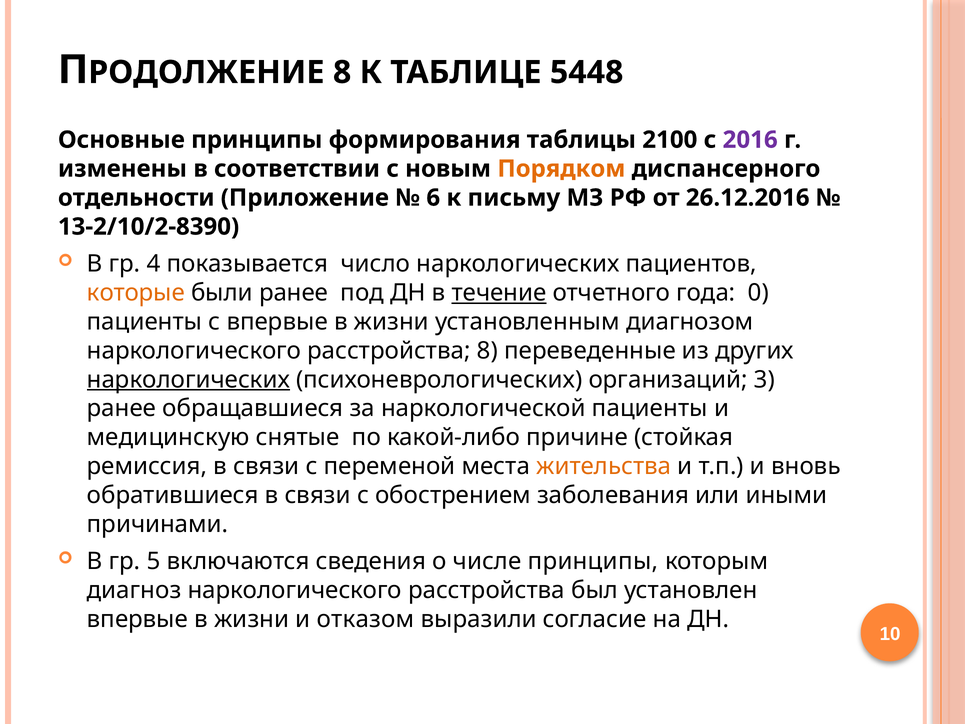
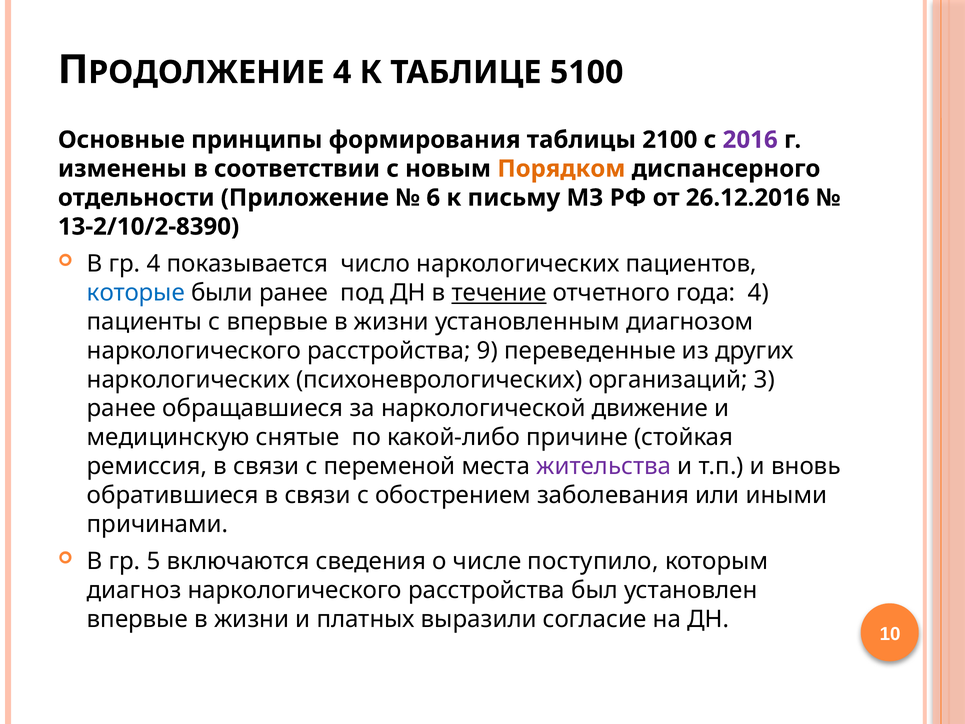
8: 8 -> 4 (342, 72)
5448: 5448 -> 5100 (587, 72)
которые colour: orange -> blue (136, 293)
года 0: 0 -> 4 (758, 293)
расстройства 8: 8 -> 9 (487, 350)
наркологических underline: present -> none (188, 379)
наркологической пациенты: пациенты -> движение (650, 408)
жительства colour: orange -> purple (604, 466)
числе принципы: принципы -> поступило (593, 561)
отказом: отказом -> платных (366, 619)
